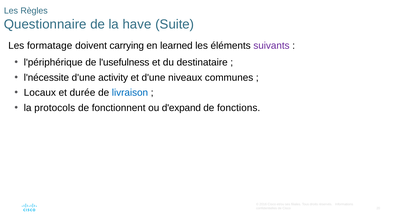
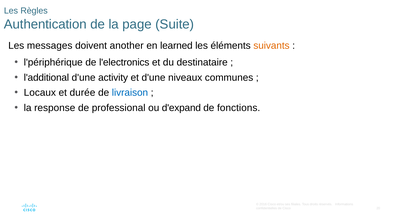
Questionnaire: Questionnaire -> Authentication (45, 24)
have: have -> page (137, 24)
formatage: formatage -> messages (50, 46)
carrying: carrying -> another (127, 46)
suivants colour: purple -> orange (271, 46)
l'usefulness: l'usefulness -> l'electronics (124, 62)
l'nécessite: l'nécessite -> l'additional (46, 78)
protocols: protocols -> response (55, 108)
fonctionnent: fonctionnent -> professional (119, 108)
